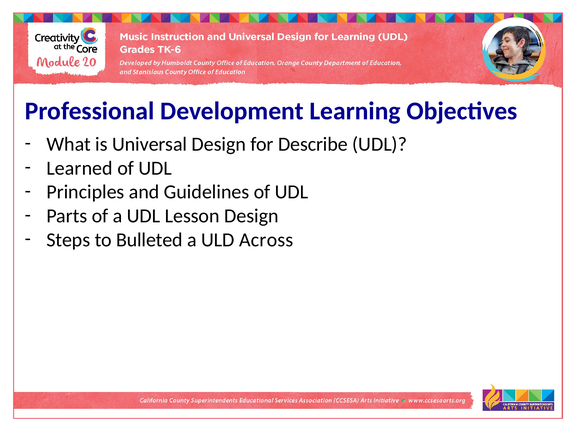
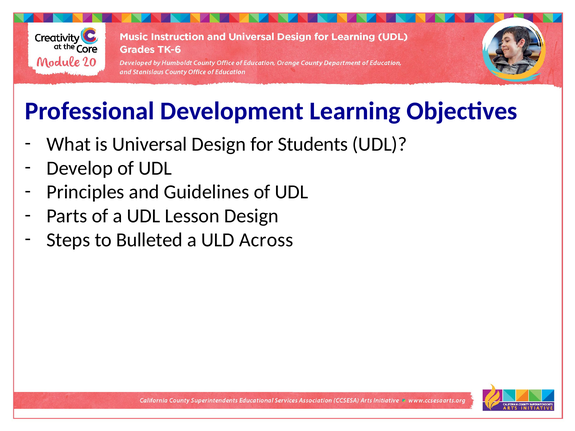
Describe: Describe -> Students (313, 144)
Learned: Learned -> Develop (80, 168)
